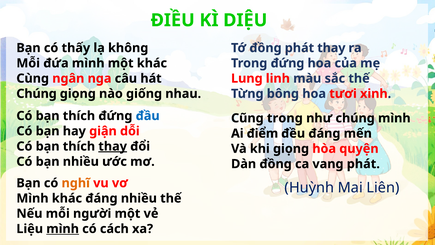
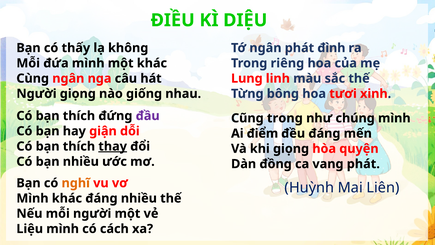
Tớ đồng: đồng -> ngân (265, 48)
phát thay: thay -> đình (331, 48)
Trong đứng: đứng -> riêng (287, 63)
Chúng: Chúng -> Người (36, 94)
đầu colour: blue -> purple (148, 116)
mình underline: present -> none (63, 229)
